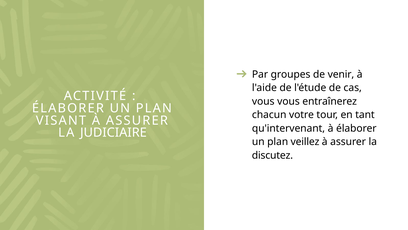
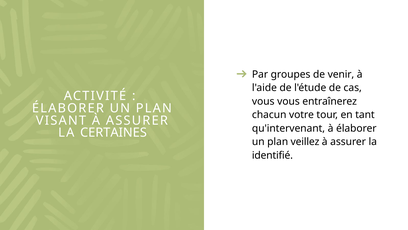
JUDICIAIRE: JUDICIAIRE -> CERTAINES (113, 132)
discutez: discutez -> identifié (272, 155)
